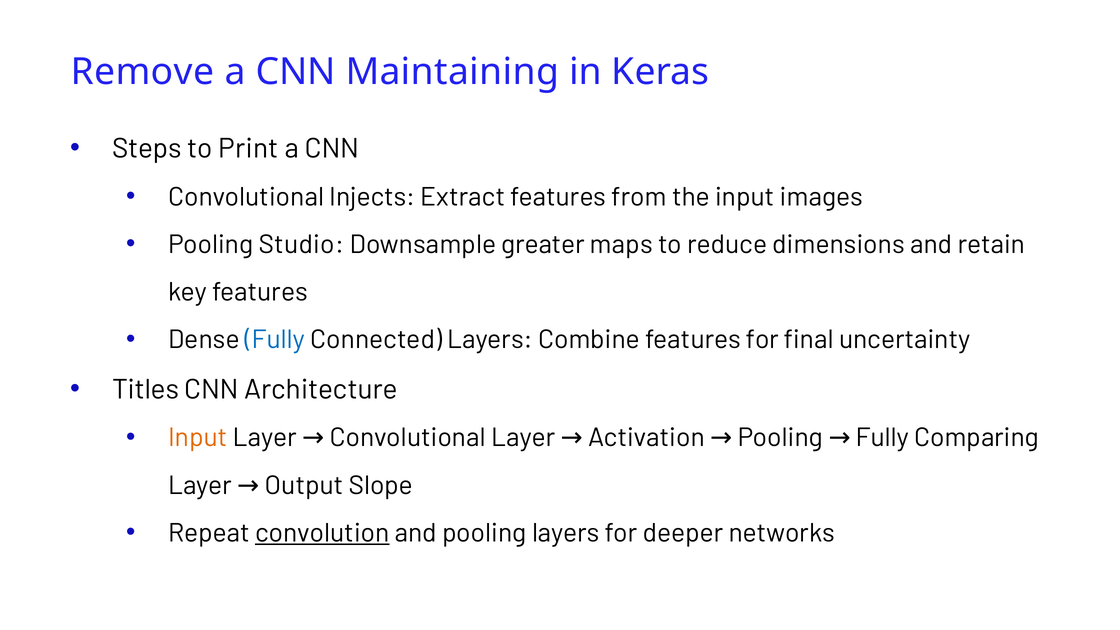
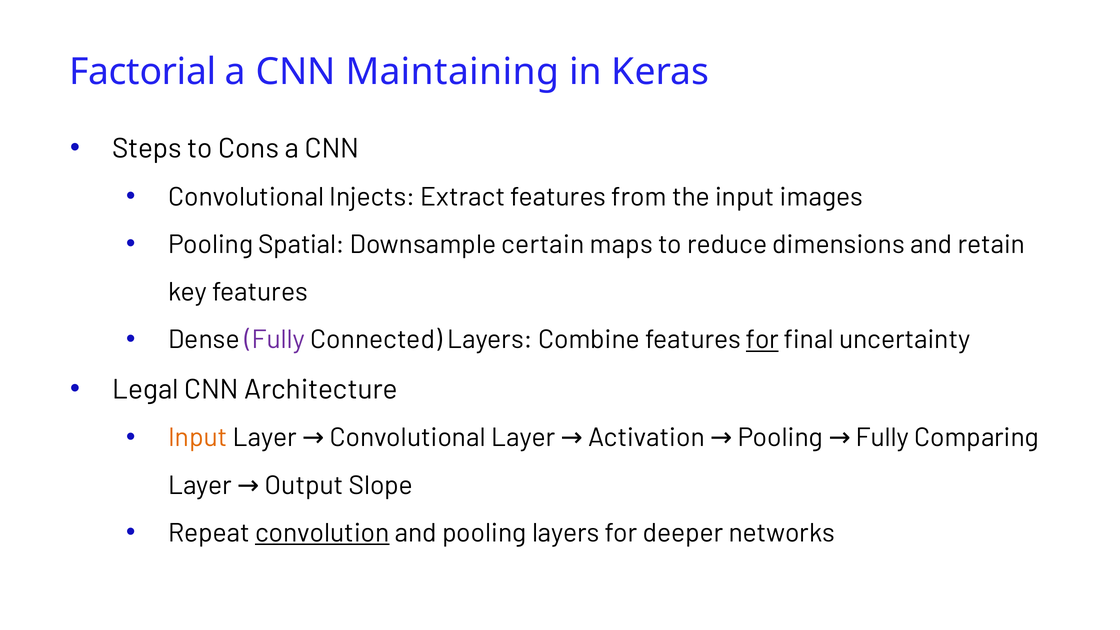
Remove: Remove -> Factorial (143, 72)
Print: Print -> Cons (249, 148)
Studio: Studio -> Spatial (302, 244)
greater: greater -> certain (543, 244)
Fully colour: blue -> purple (275, 340)
for underline: none -> present (762, 340)
Titles: Titles -> Legal (145, 389)
